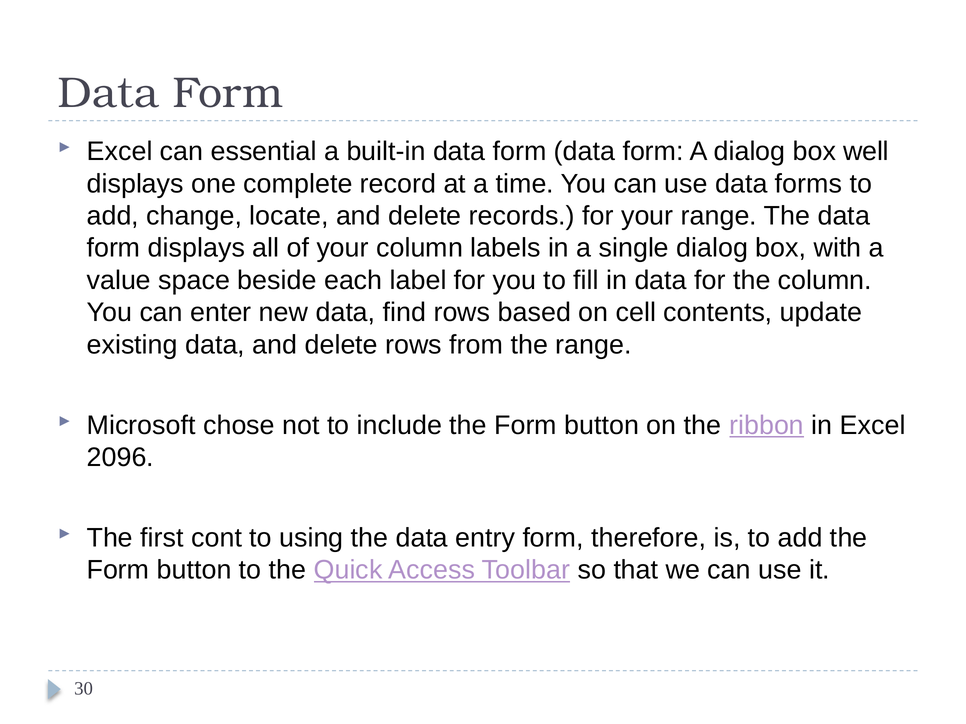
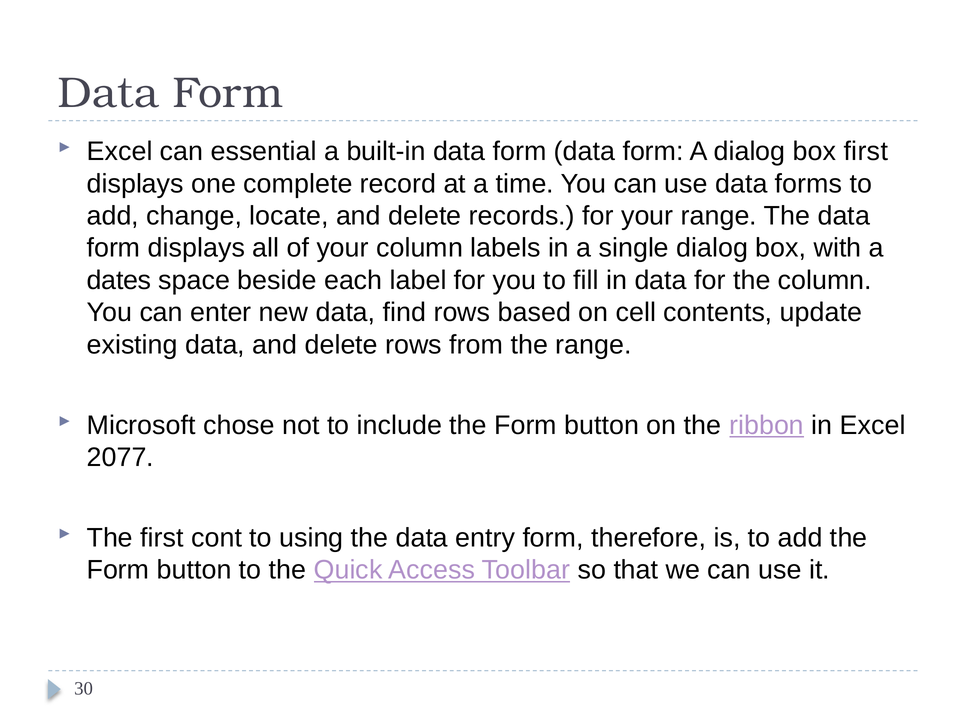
box well: well -> first (866, 152)
value: value -> dates (119, 280)
2096: 2096 -> 2077 (120, 458)
